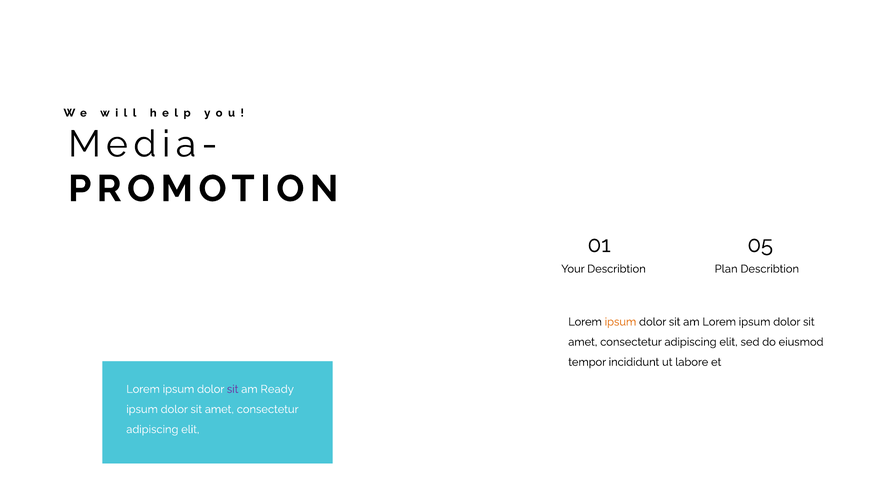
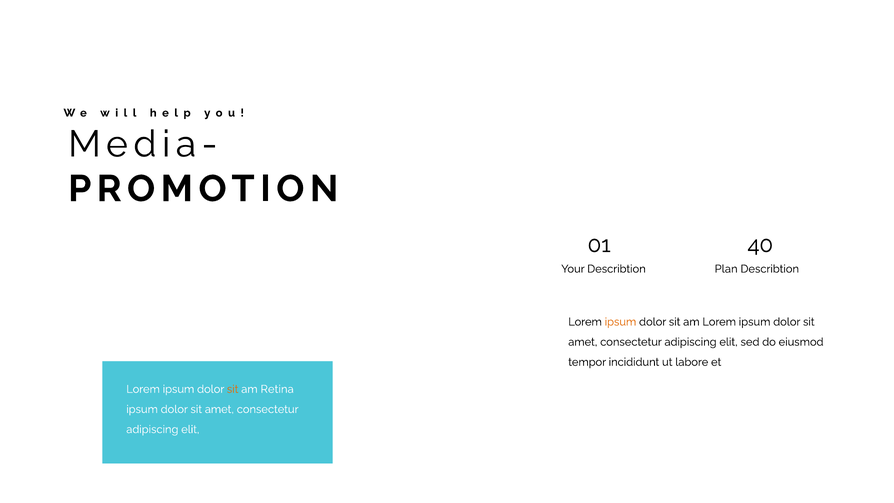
05: 05 -> 40 (760, 245)
sit colour: purple -> orange (233, 389)
Ready: Ready -> Retina (277, 389)
